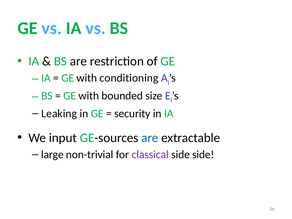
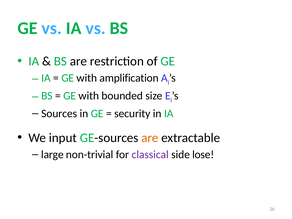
conditioning: conditioning -> amplification (129, 78)
Leaking: Leaking -> Sources (59, 114)
are colour: blue -> orange (150, 138)
side side: side -> lose (203, 154)
